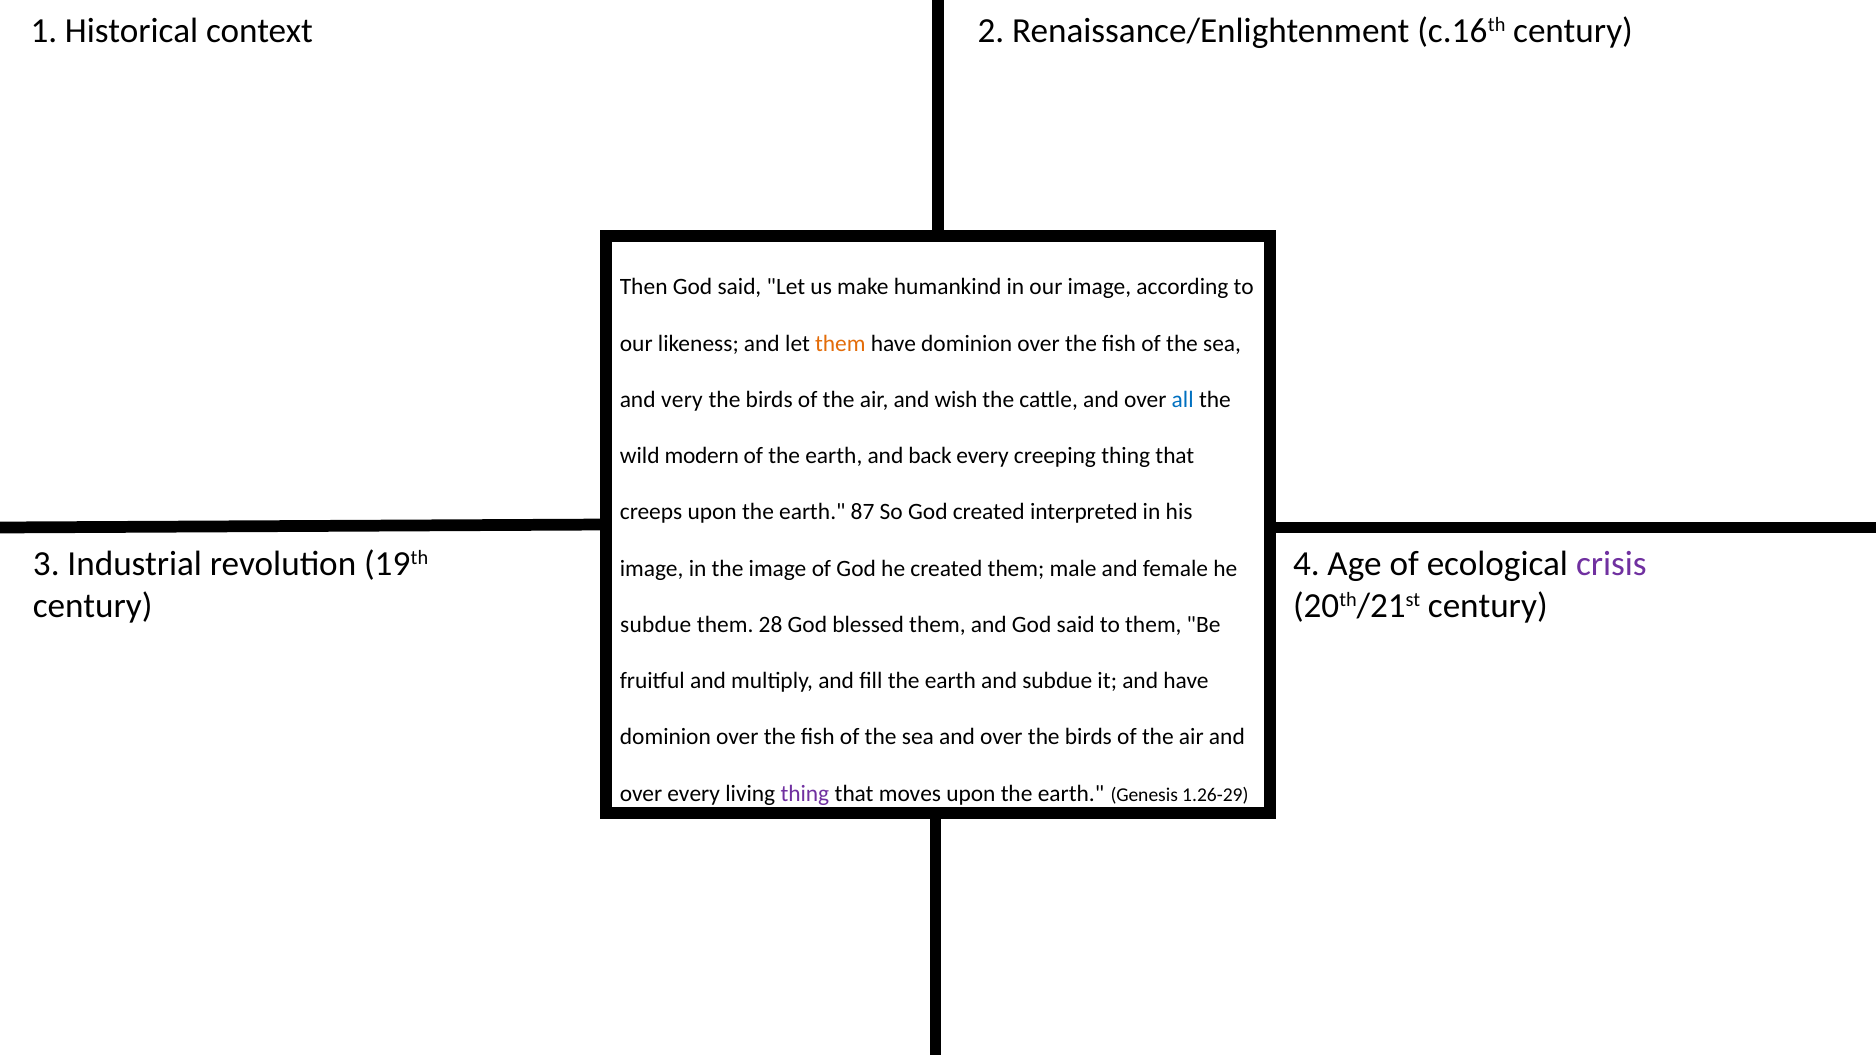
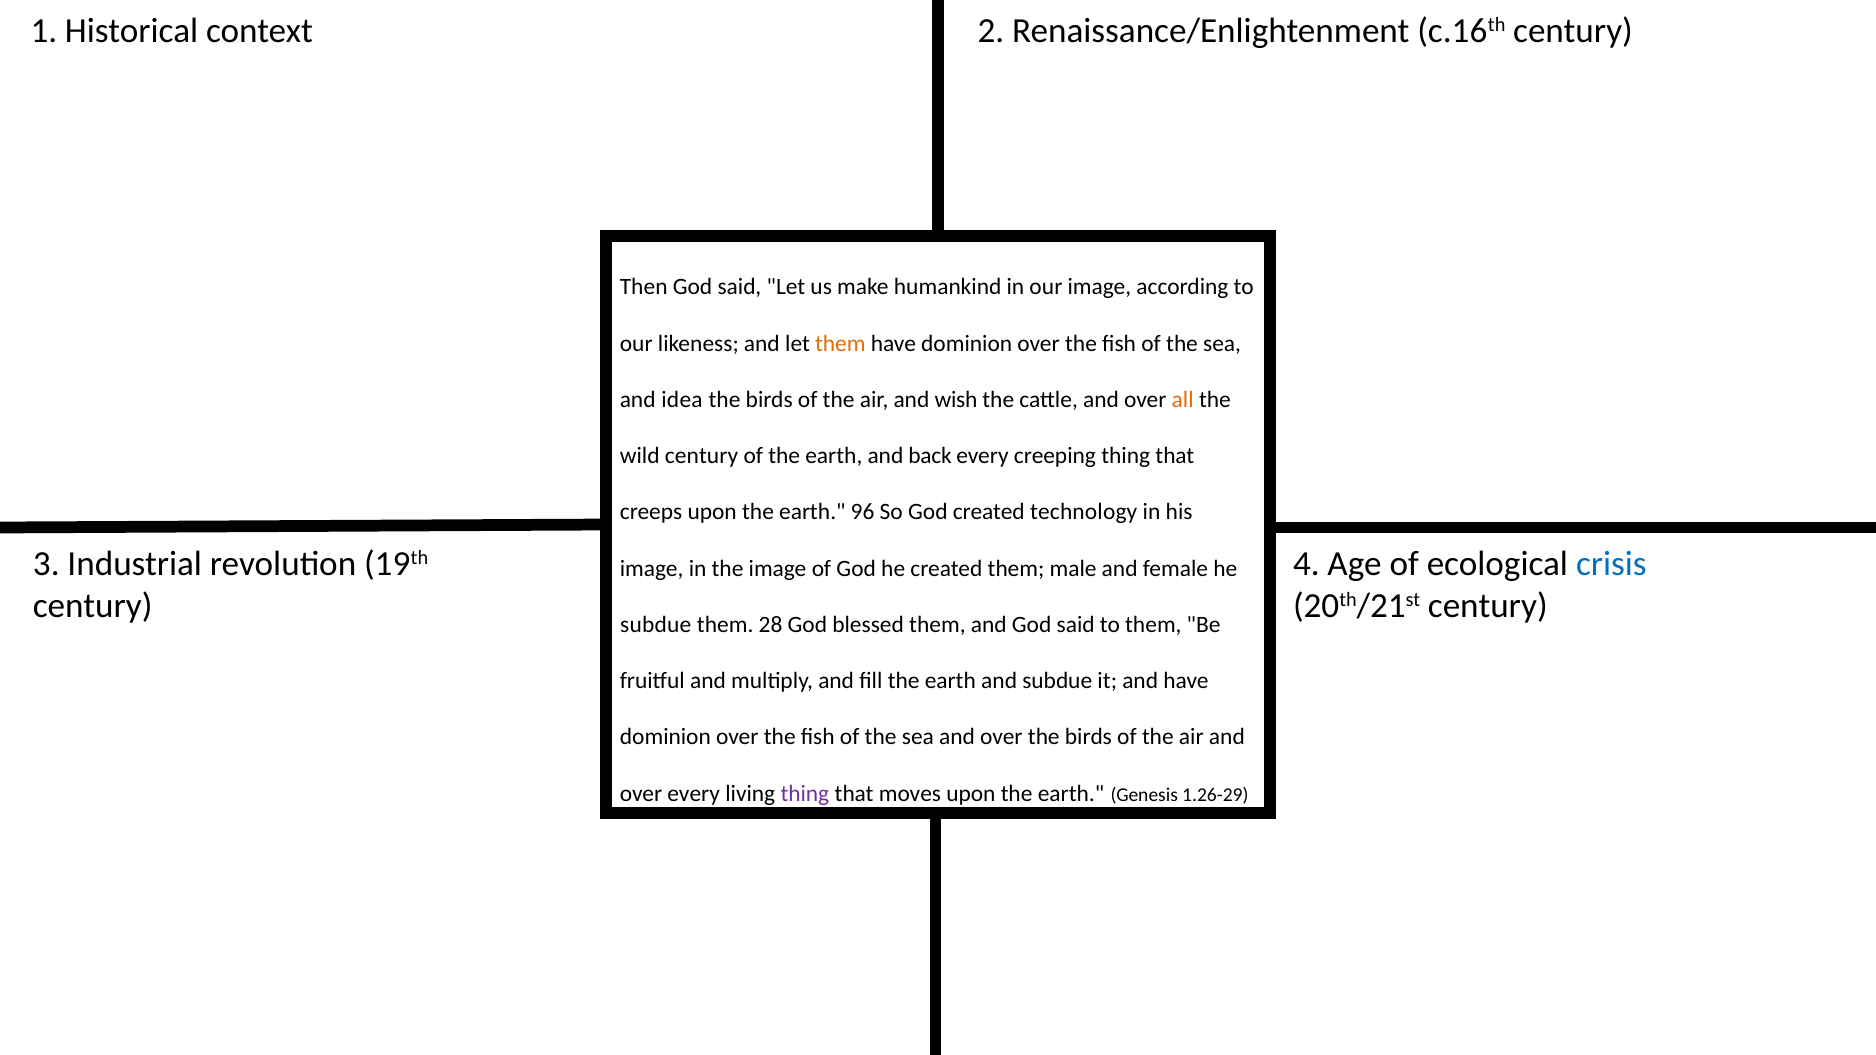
very: very -> idea (682, 400)
all colour: blue -> orange (1183, 400)
wild modern: modern -> century (702, 456)
87: 87 -> 96 (863, 512)
interpreted: interpreted -> technology (1084, 512)
crisis colour: purple -> blue (1611, 564)
